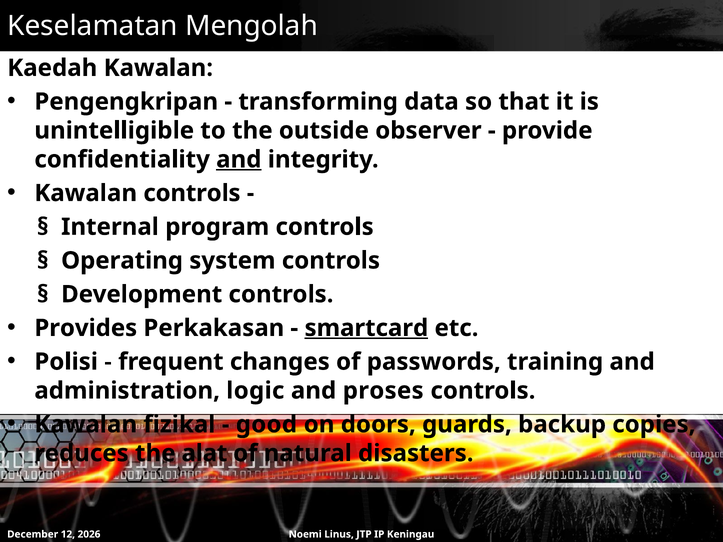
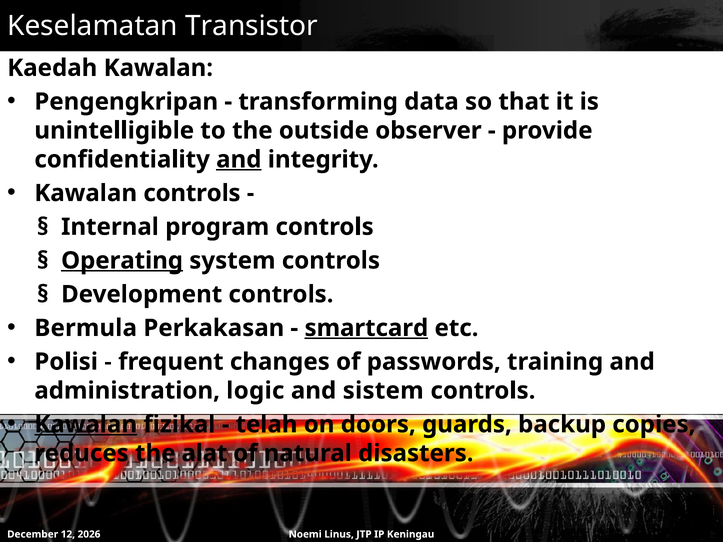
Mengolah: Mengolah -> Transistor (252, 26)
Operating underline: none -> present (122, 261)
Provides: Provides -> Bermula (86, 328)
proses: proses -> sistem (383, 391)
Kawalan underline: none -> present (86, 425)
good: good -> telah (267, 425)
